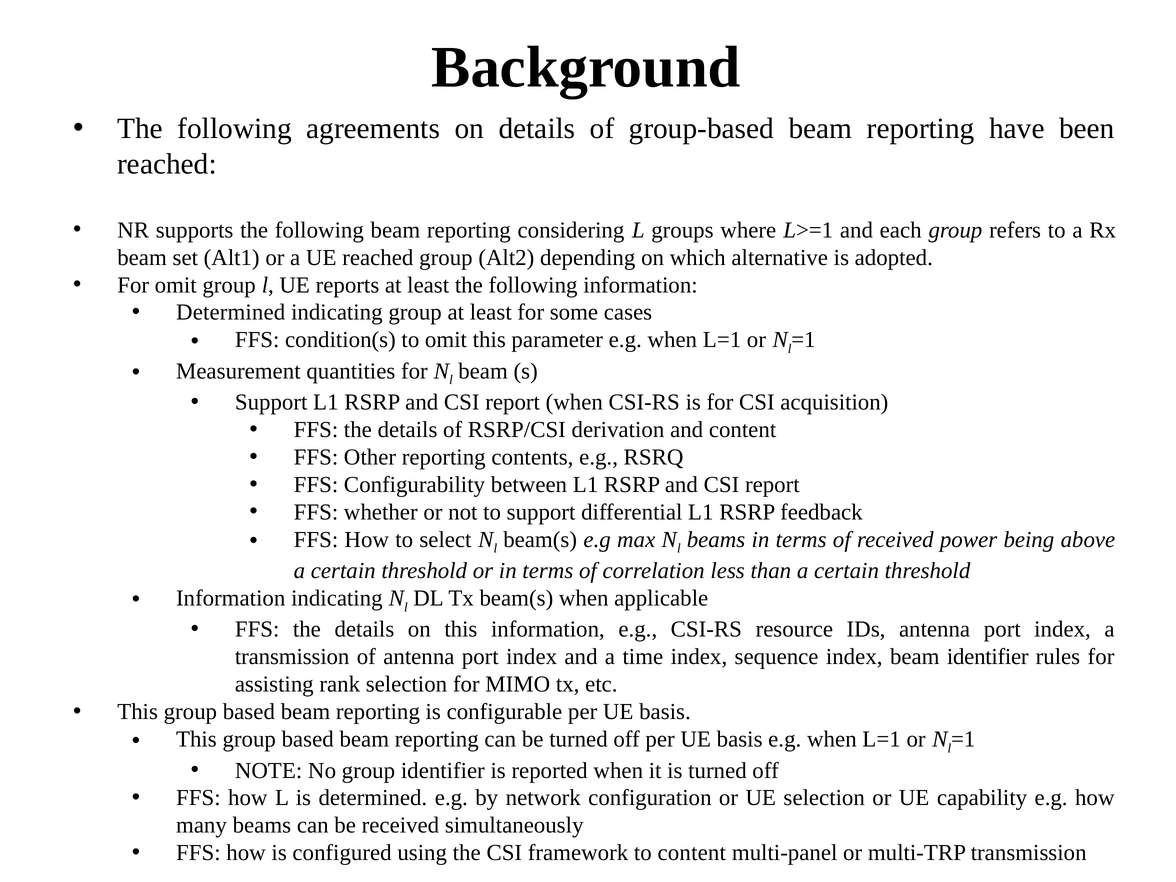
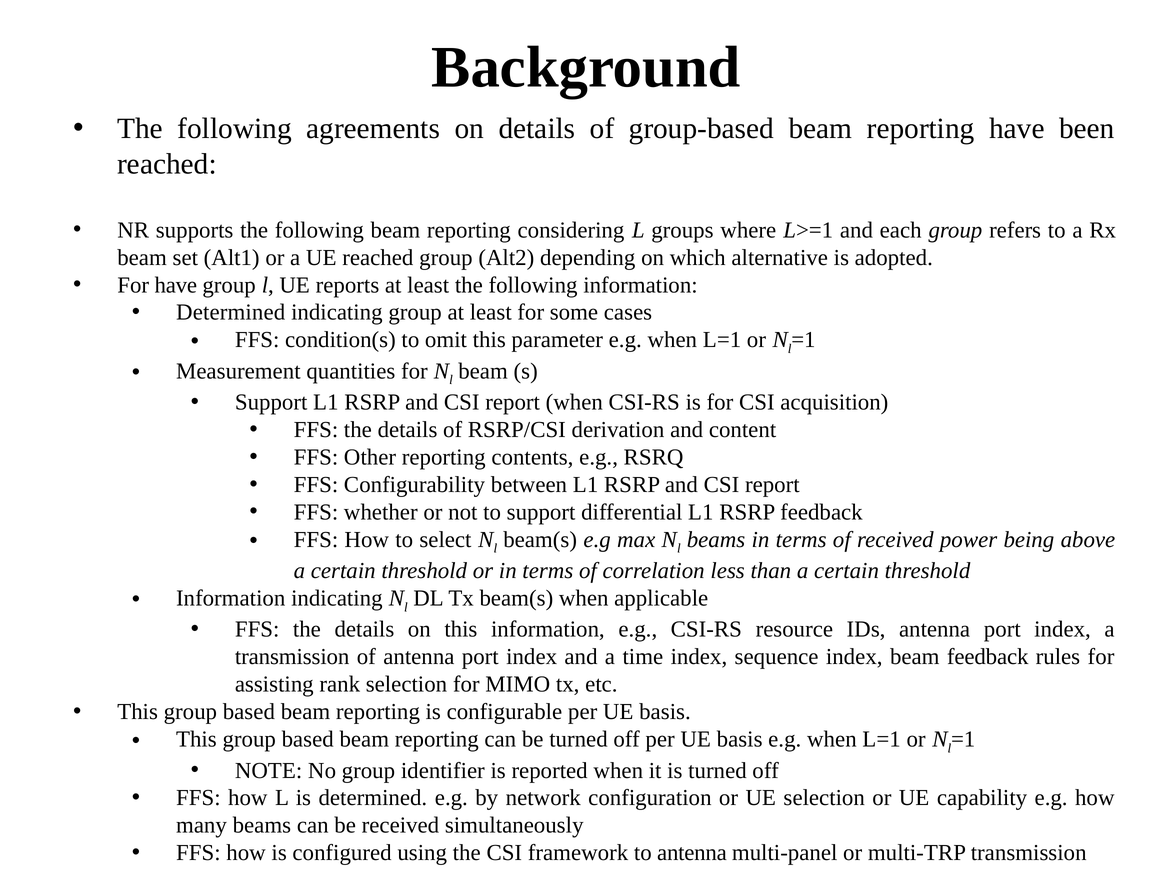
For omit: omit -> have (176, 285)
beam identifier: identifier -> feedback (988, 657)
to content: content -> antenna (692, 853)
